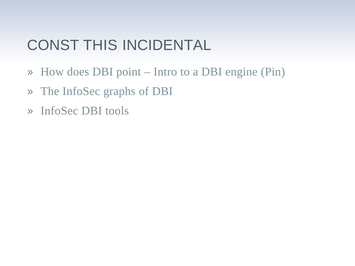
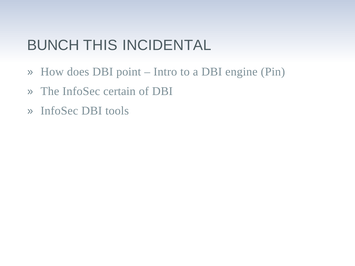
CONST: CONST -> BUNCH (53, 45)
graphs: graphs -> certain (119, 91)
